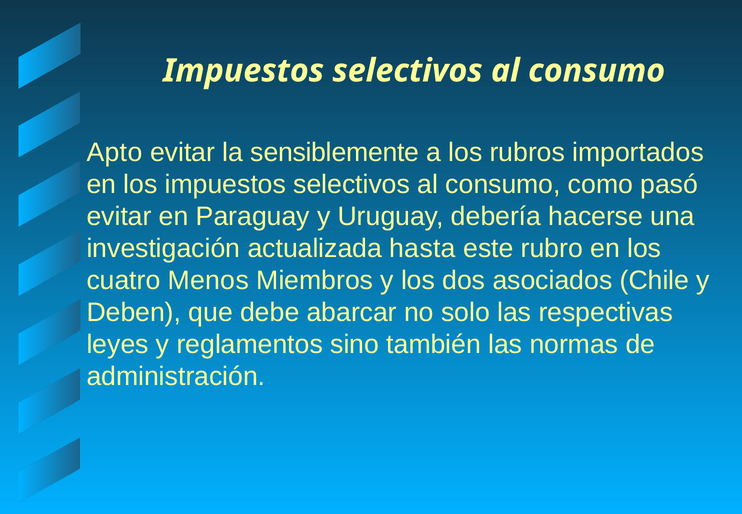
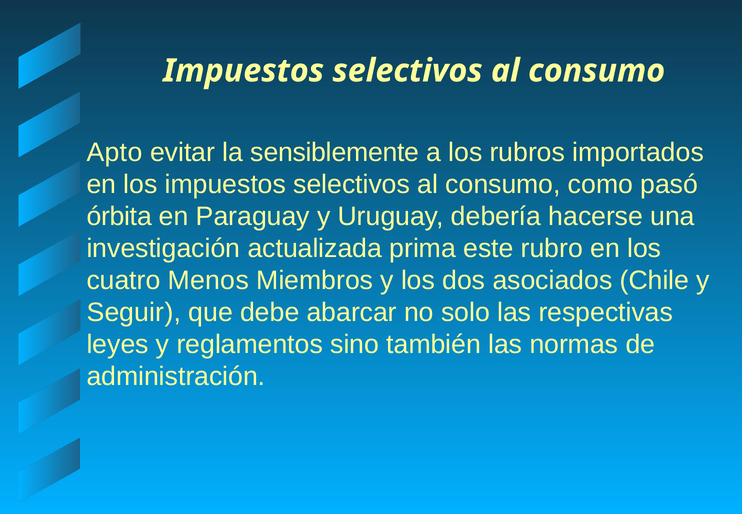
evitar: evitar -> órbita (119, 216)
hasta: hasta -> prima (423, 248)
Deben: Deben -> Seguir (134, 312)
